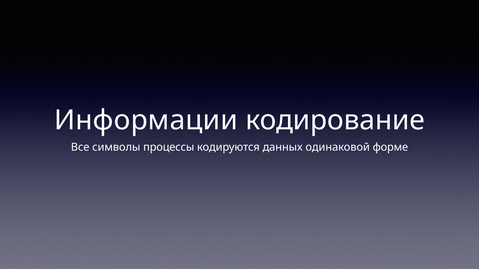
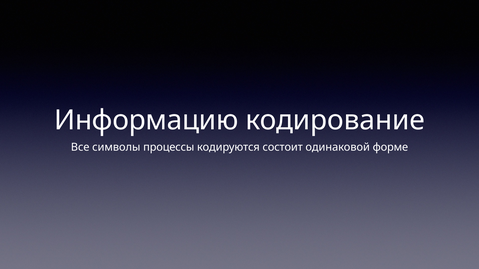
Информации: Информации -> Информацию (146, 121)
данных: данных -> состоит (283, 147)
